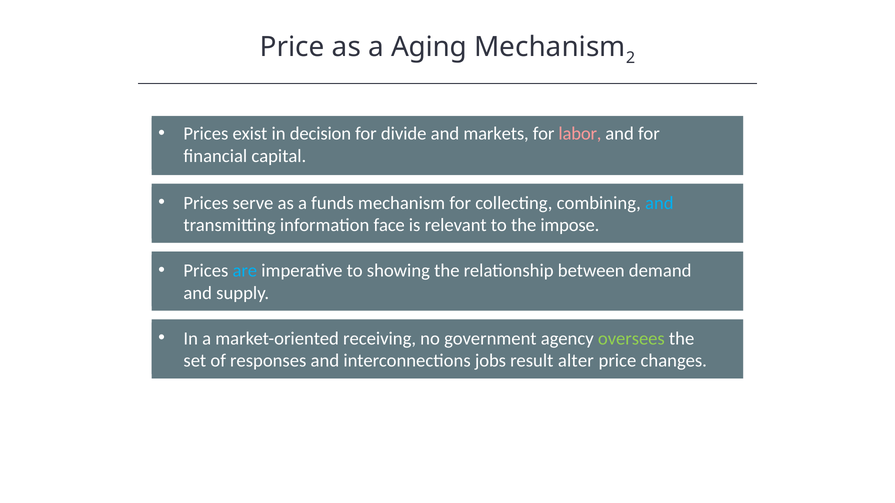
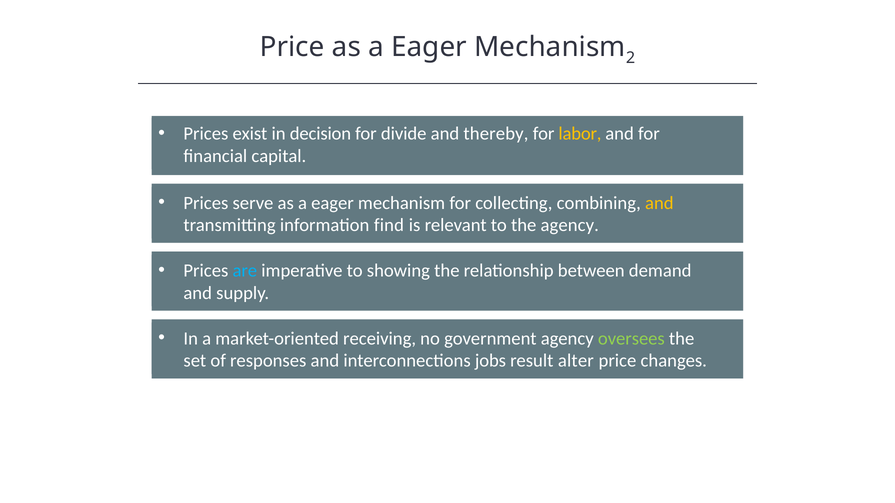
Price as a Aging: Aging -> Eager (429, 47)
markets: markets -> thereby (496, 134)
labor colour: pink -> yellow (580, 134)
serve as a funds: funds -> eager (333, 203)
and colour: light blue -> yellow (659, 203)
face: face -> find (389, 225)
the impose: impose -> agency (570, 225)
